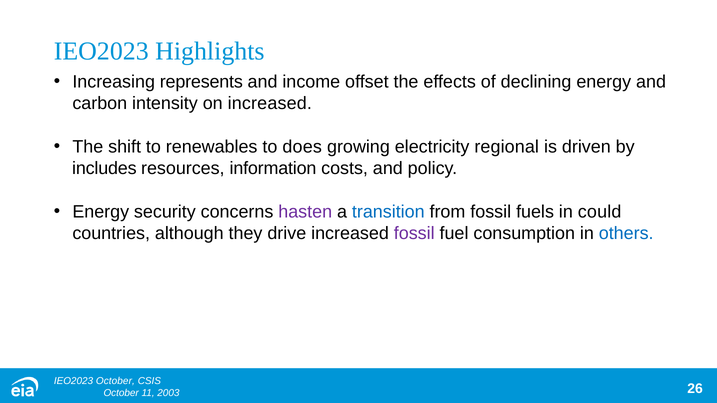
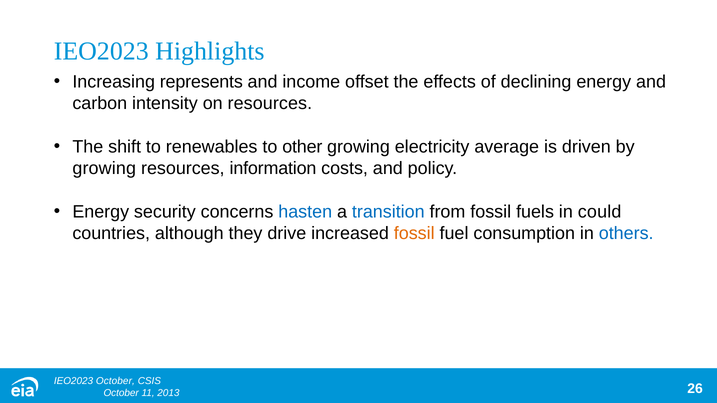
on increased: increased -> resources (270, 103)
does: does -> other (302, 147)
regional: regional -> average (507, 147)
includes: includes -> growing (104, 168)
hasten colour: purple -> blue (305, 212)
fossil colour: purple -> orange (414, 233)
2003: 2003 -> 2013 (168, 393)
